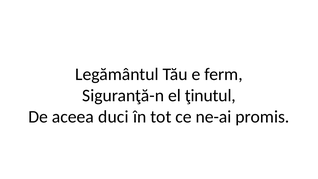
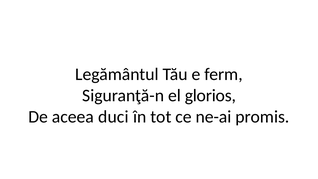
ţinutul: ţinutul -> glorios (210, 95)
